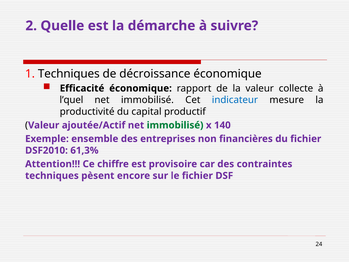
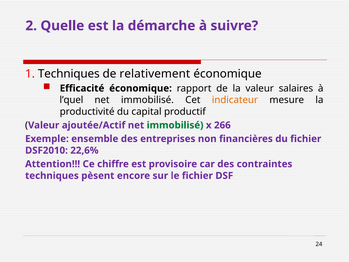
décroissance: décroissance -> relativement (155, 74)
collecte: collecte -> salaires (296, 88)
indicateur colour: blue -> orange (235, 100)
140: 140 -> 266 (222, 125)
61,3%: 61,3% -> 22,6% (84, 150)
